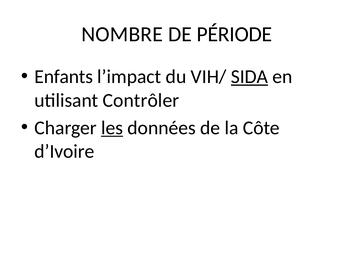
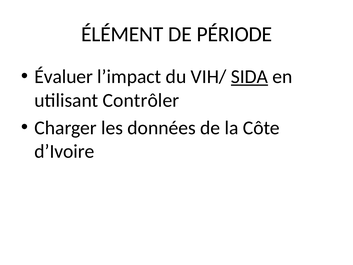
NOMBRE: NOMBRE -> ÉLÉMENT (122, 34)
Enfants: Enfants -> Évaluer (64, 77)
les underline: present -> none (112, 128)
